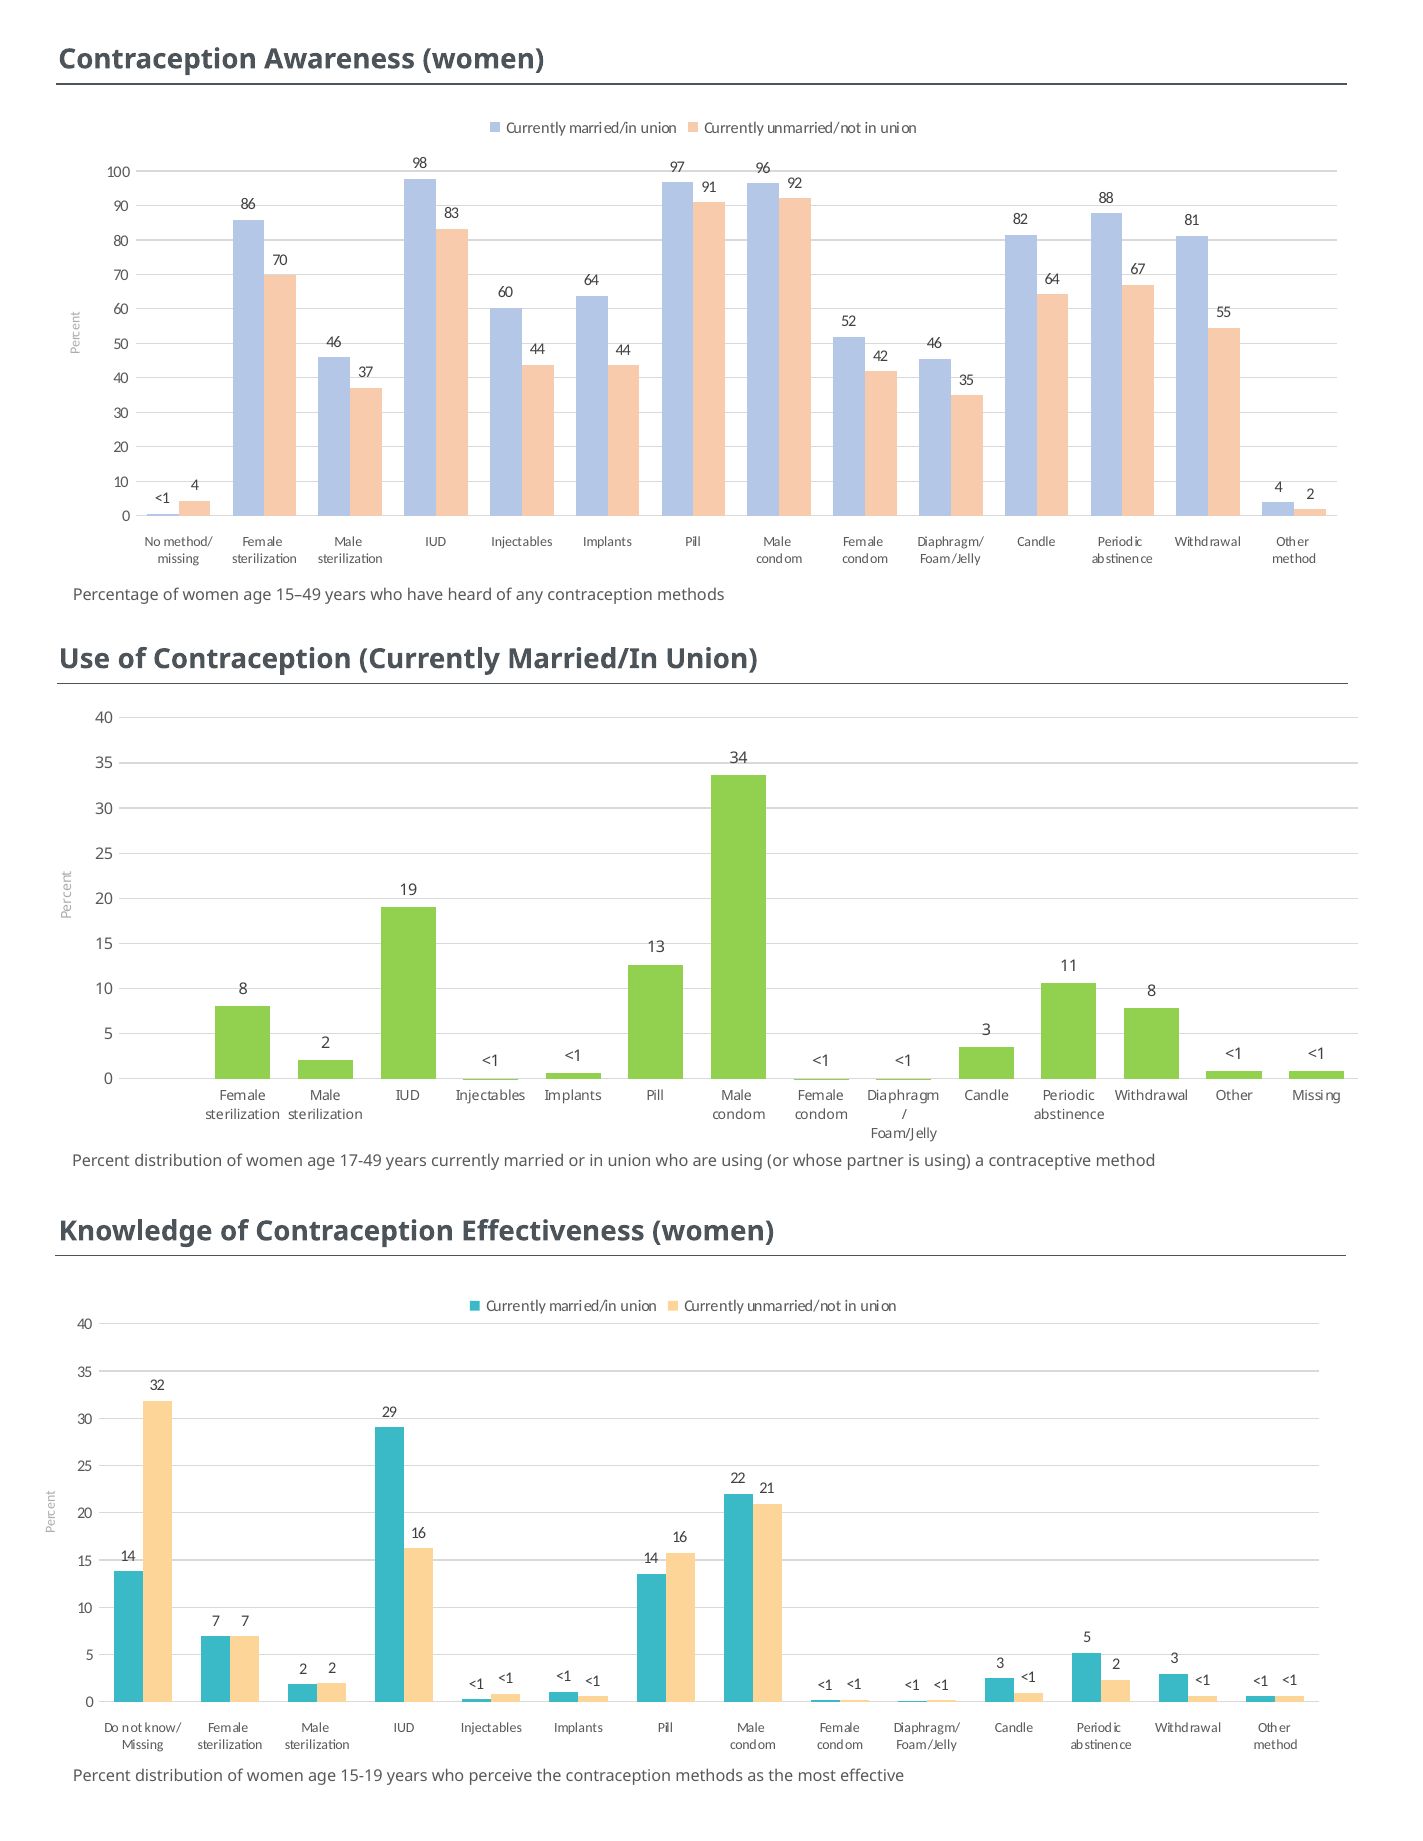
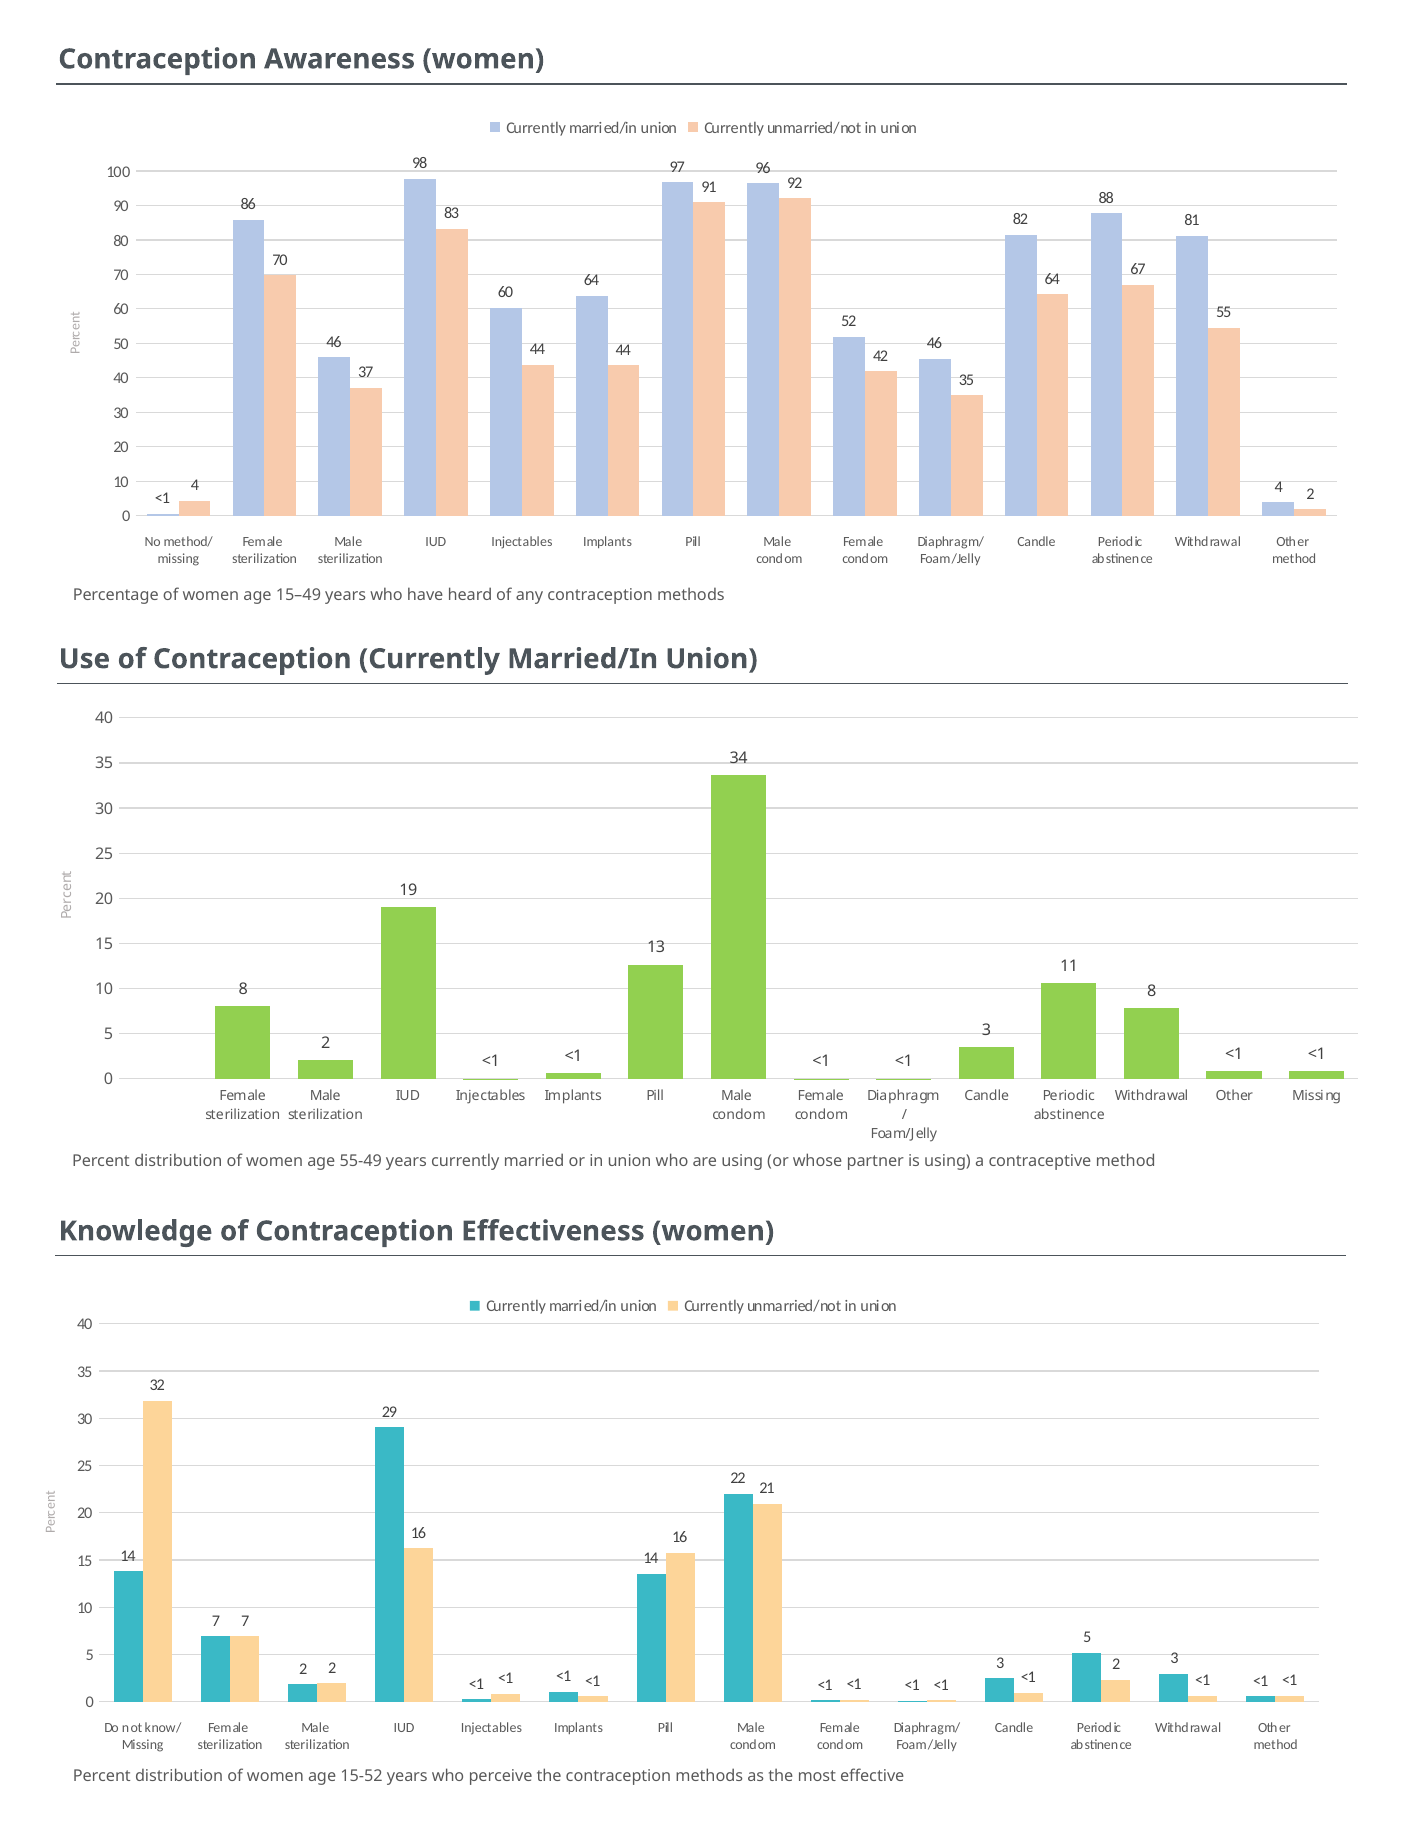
17-49: 17-49 -> 55-49 (361, 1162)
15-19: 15-19 -> 15-52 (362, 1777)
